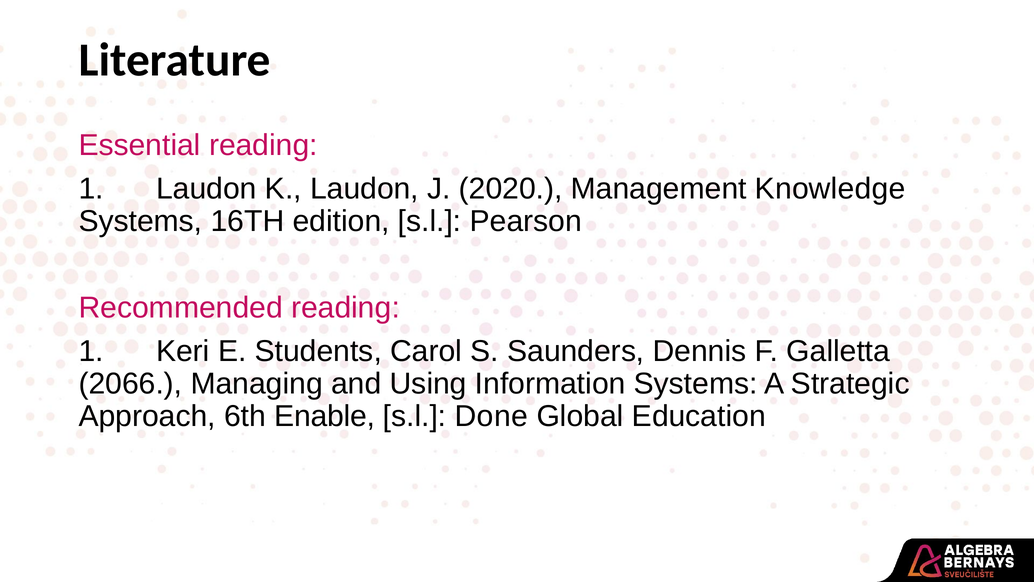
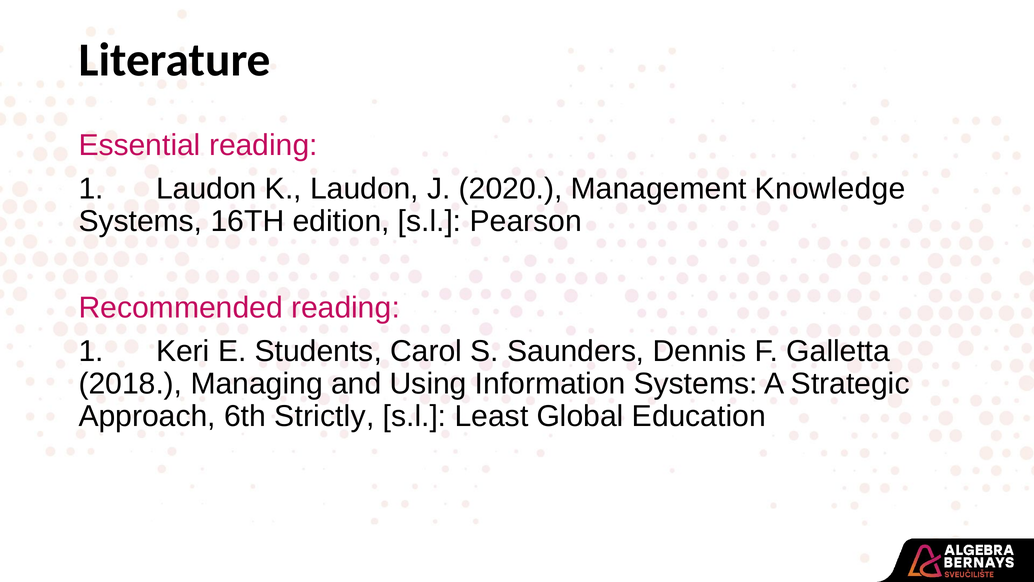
2066: 2066 -> 2018 (131, 383)
Enable: Enable -> Strictly (324, 416)
Done: Done -> Least (492, 416)
